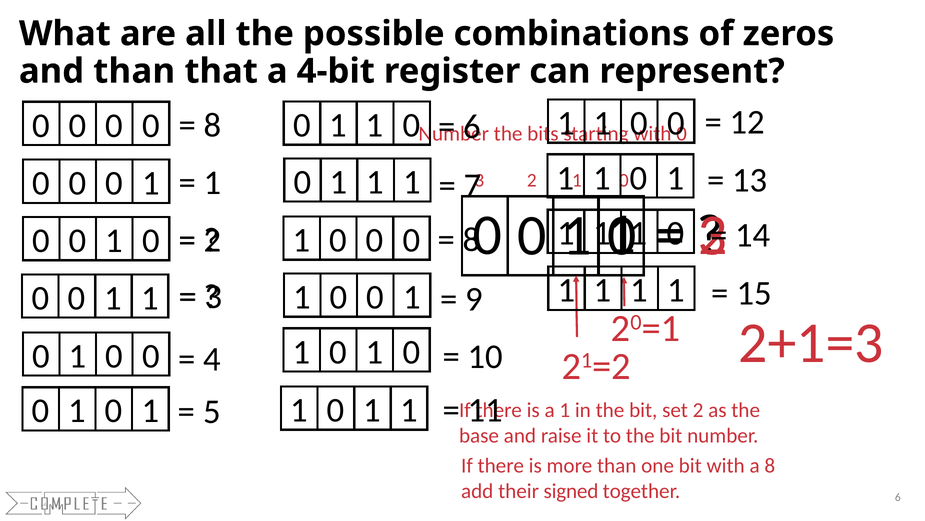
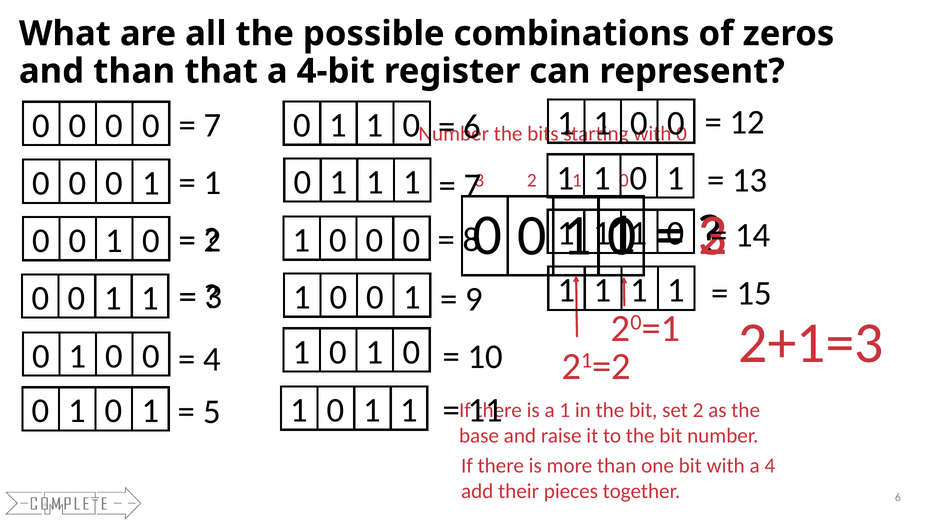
8: 8 -> 7 (213, 125)
a 8: 8 -> 4 (770, 465)
signed: signed -> pieces (571, 491)
